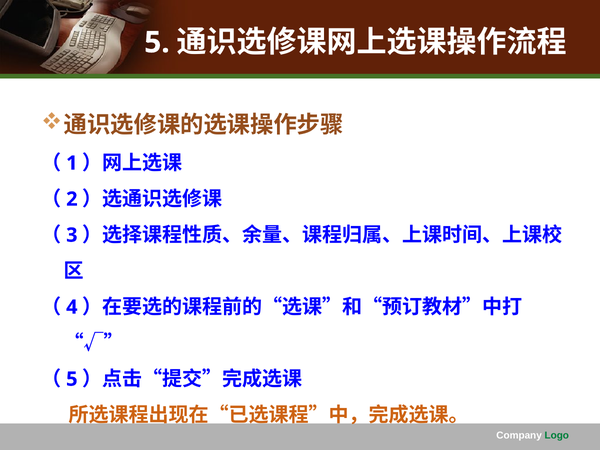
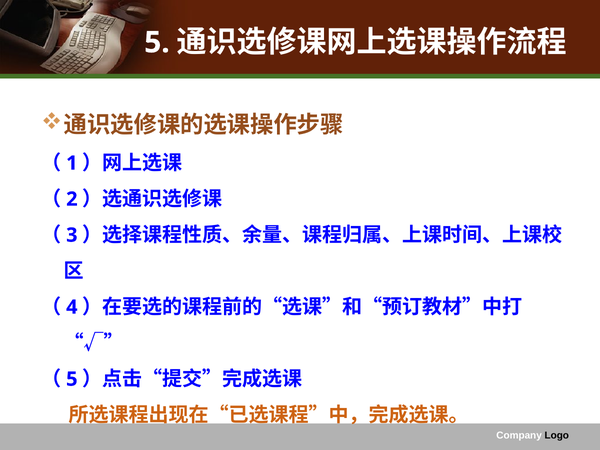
Logo colour: green -> black (557, 435)
